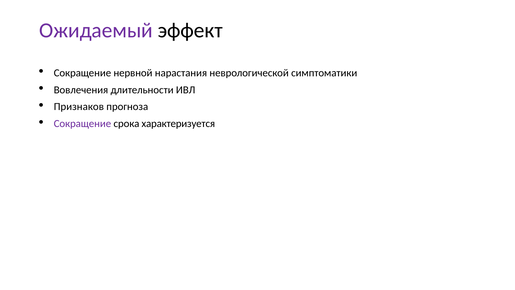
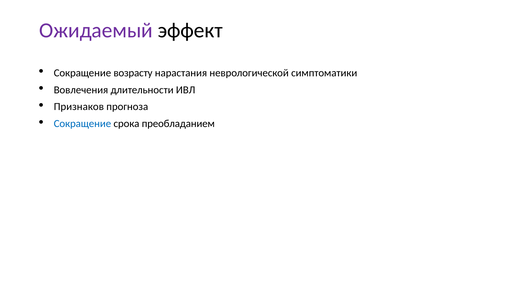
нервной: нервной -> возрасту (133, 73)
Сокращение colour: purple -> blue (82, 124)
характеризуется: характеризуется -> преобладанием (178, 124)
